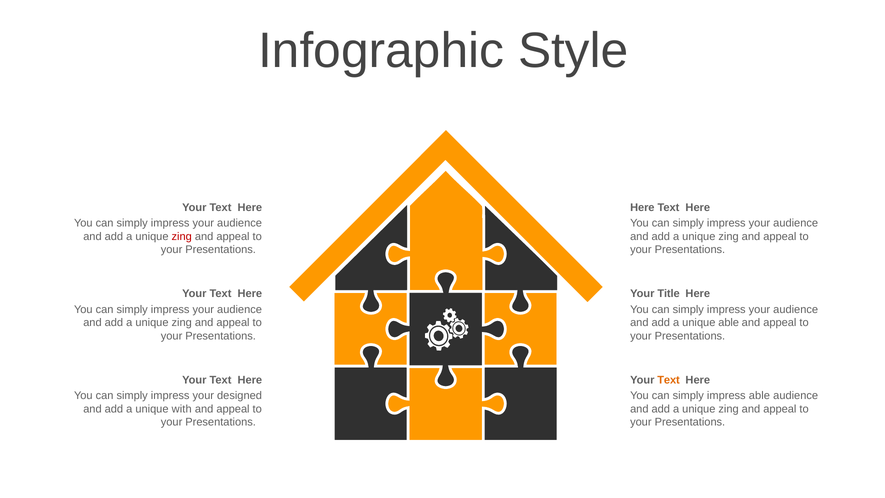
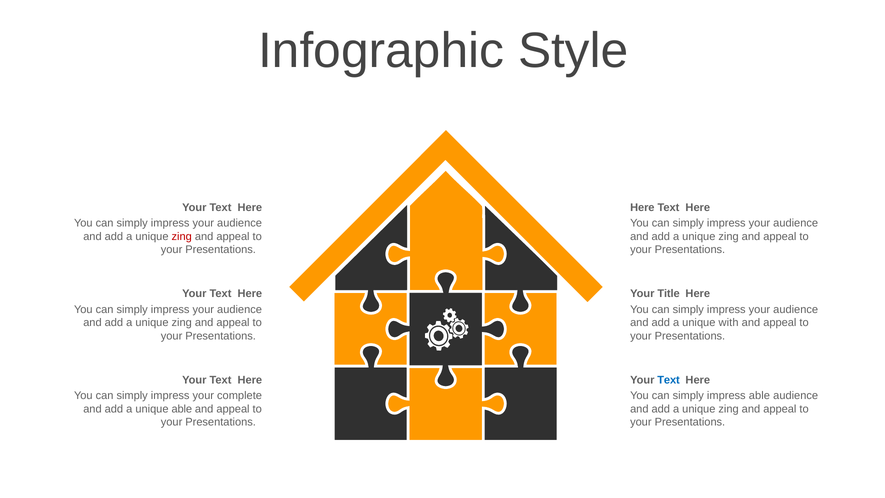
unique able: able -> with (729, 323)
Text colour: orange -> blue (669, 380)
designed: designed -> complete (240, 396)
unique with: with -> able (182, 409)
